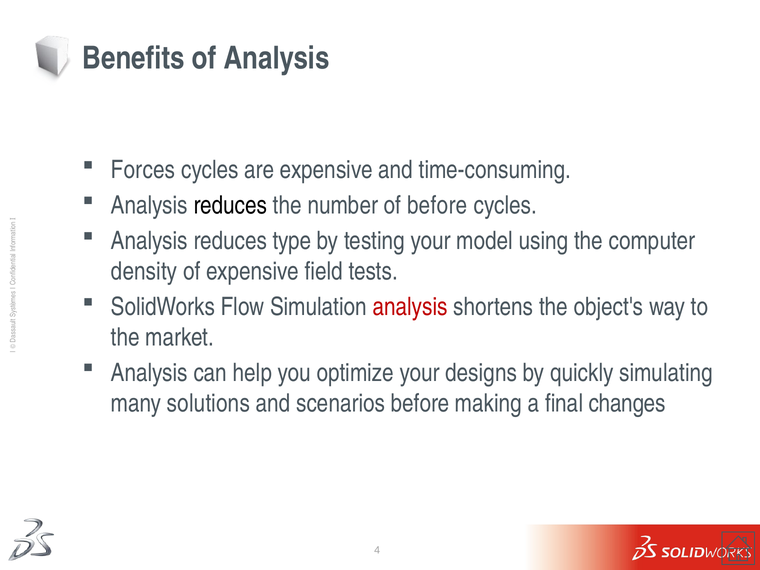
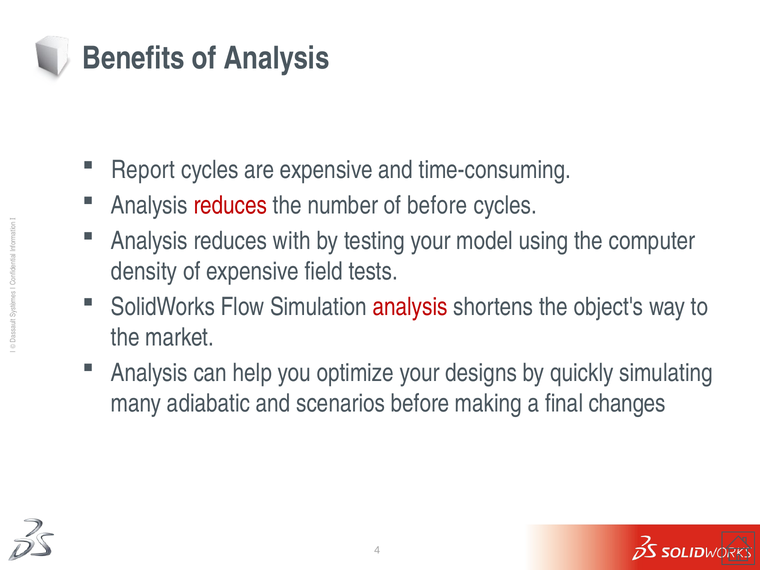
Forces: Forces -> Report (143, 170)
reduces colour: black -> red (230, 206)
type: type -> with (292, 241)
solutions: solutions -> adiabatic (208, 403)
